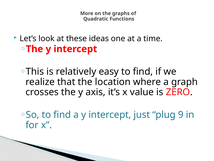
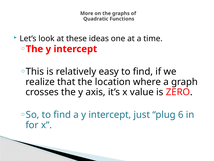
9: 9 -> 6 (181, 114)
